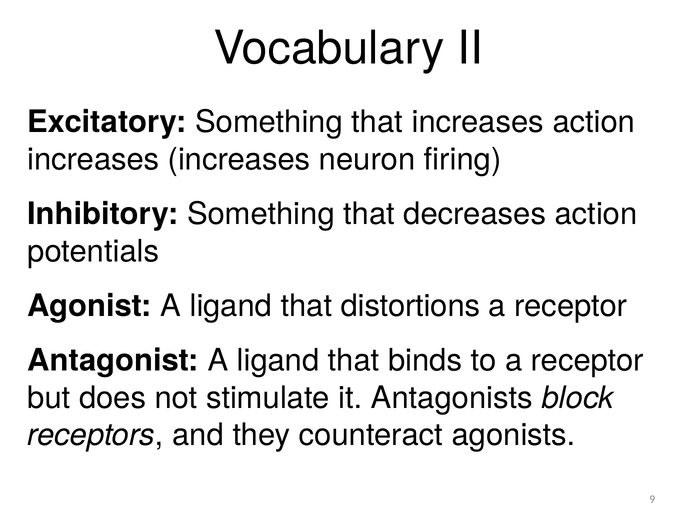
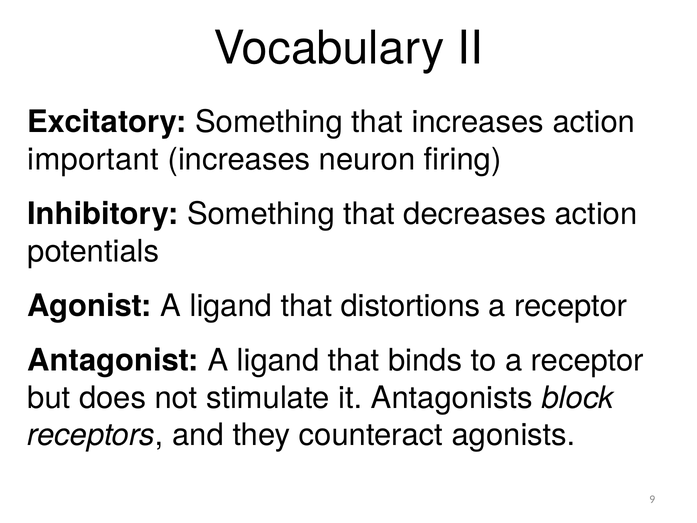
increases: increases -> important (93, 159)
